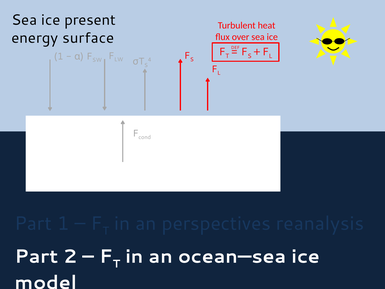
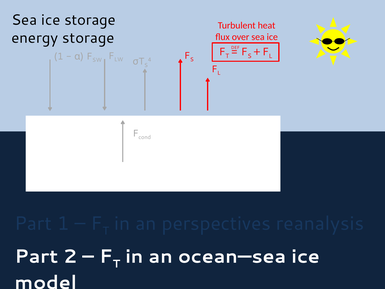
ice present: present -> storage (90, 20)
energy surface: surface -> storage (88, 38)
